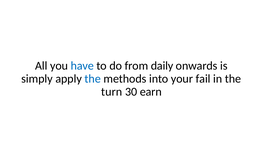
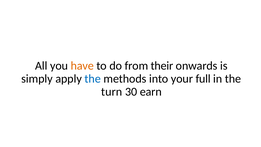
have colour: blue -> orange (82, 66)
daily: daily -> their (162, 66)
fail: fail -> full (203, 79)
